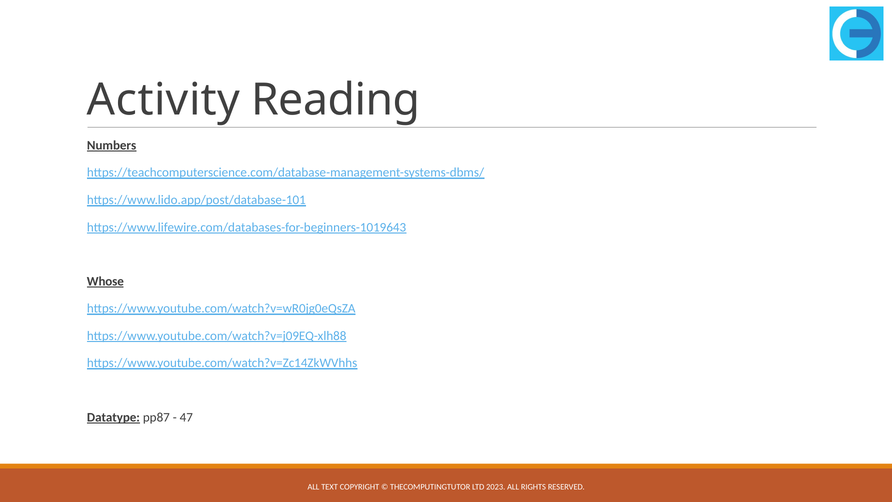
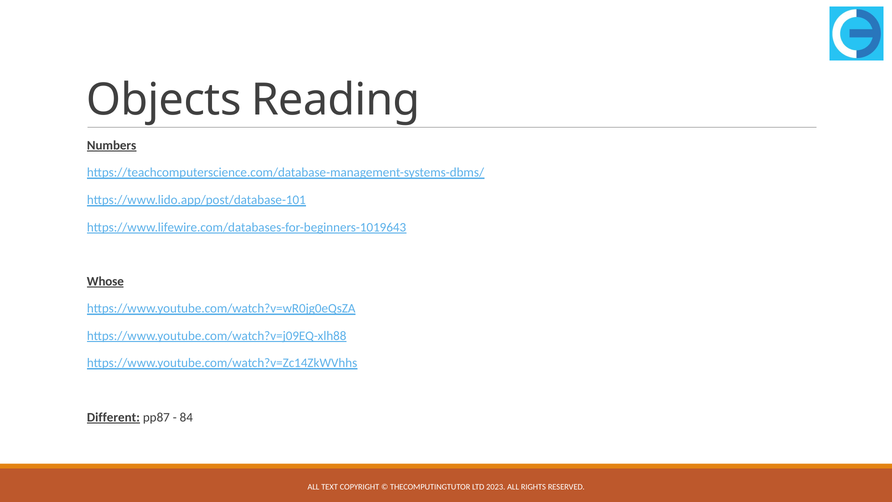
Activity: Activity -> Objects (164, 100)
Datatype: Datatype -> Different (113, 417)
47: 47 -> 84 (186, 417)
